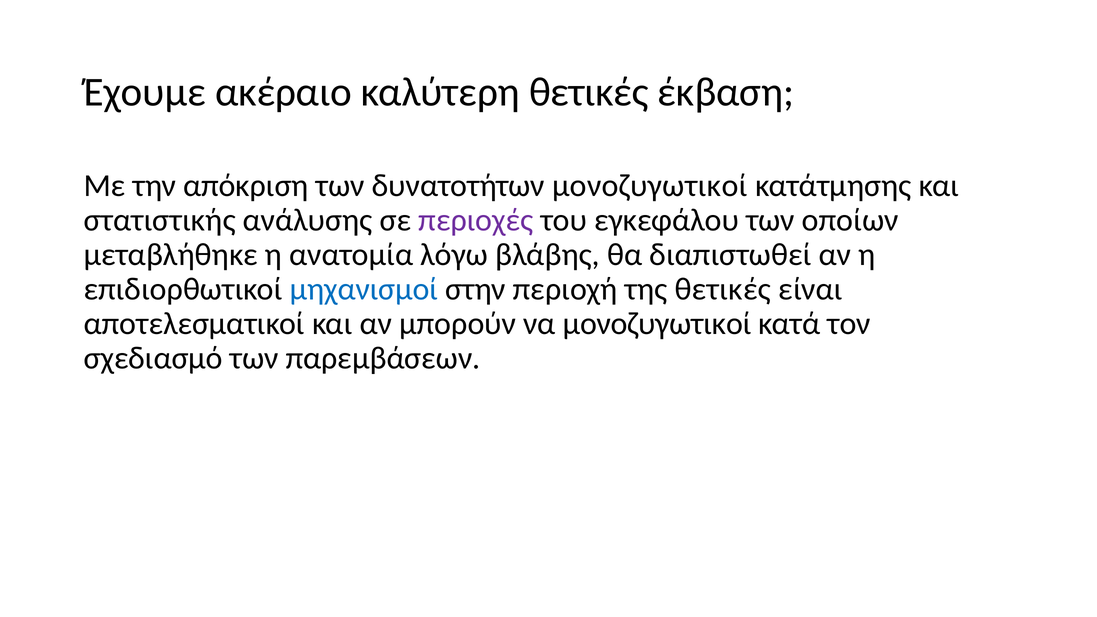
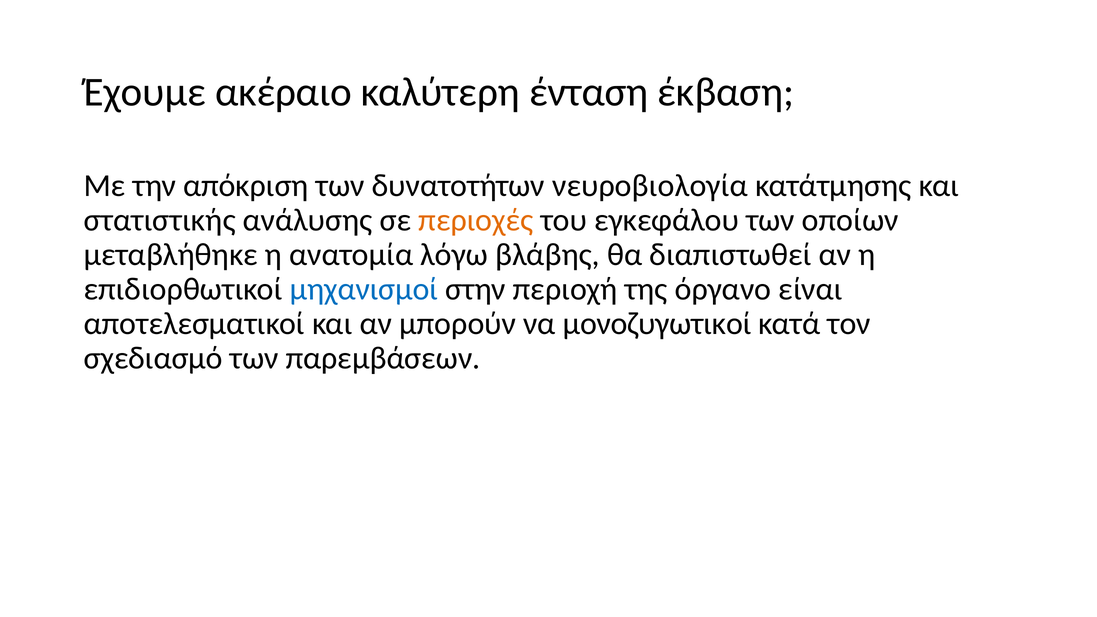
καλύτερη θετικές: θετικές -> ένταση (589, 92)
δυνατοτήτων μονοζυγωτικοί: μονοζυγωτικοί -> νευροβιολογία (650, 185)
περιοχές colour: purple -> orange (476, 220)
της θετικές: θετικές -> όργανο (723, 289)
